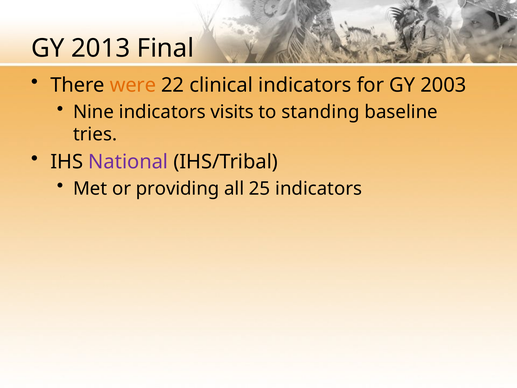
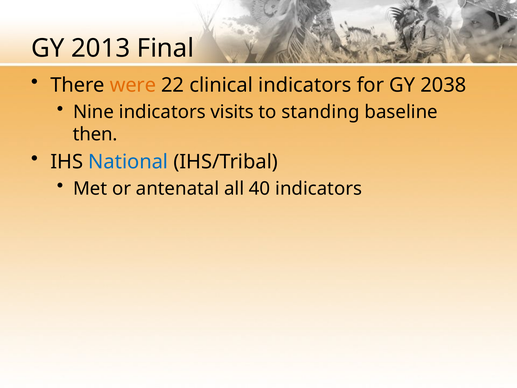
2003: 2003 -> 2038 (443, 85)
tries: tries -> then (95, 134)
National colour: purple -> blue (128, 162)
providing: providing -> antenatal (178, 189)
25: 25 -> 40 (260, 189)
